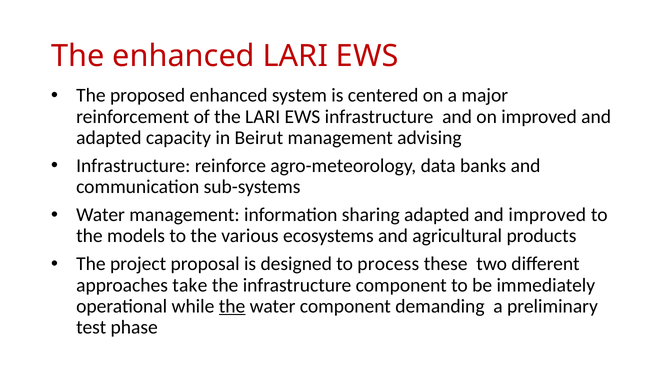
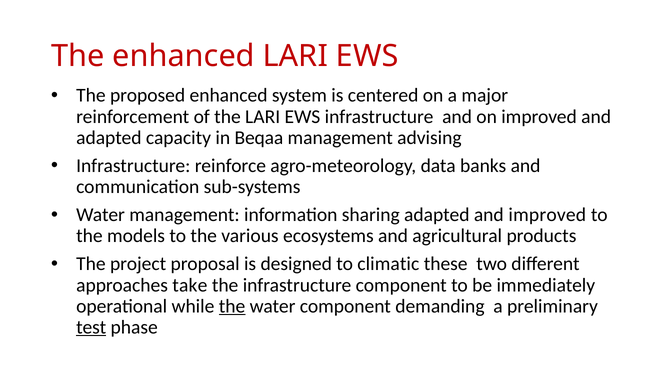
Beirut: Beirut -> Beqaa (259, 138)
process: process -> climatic (388, 264)
test underline: none -> present (91, 327)
